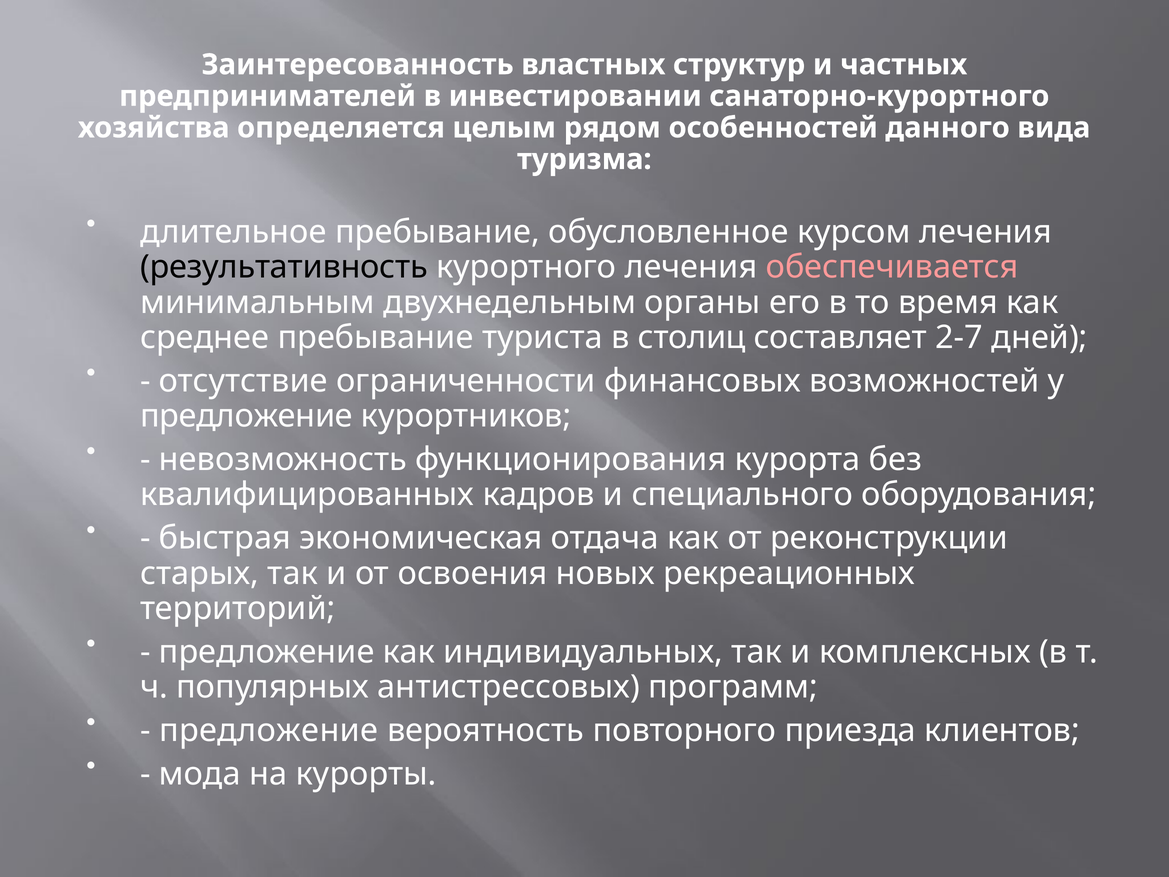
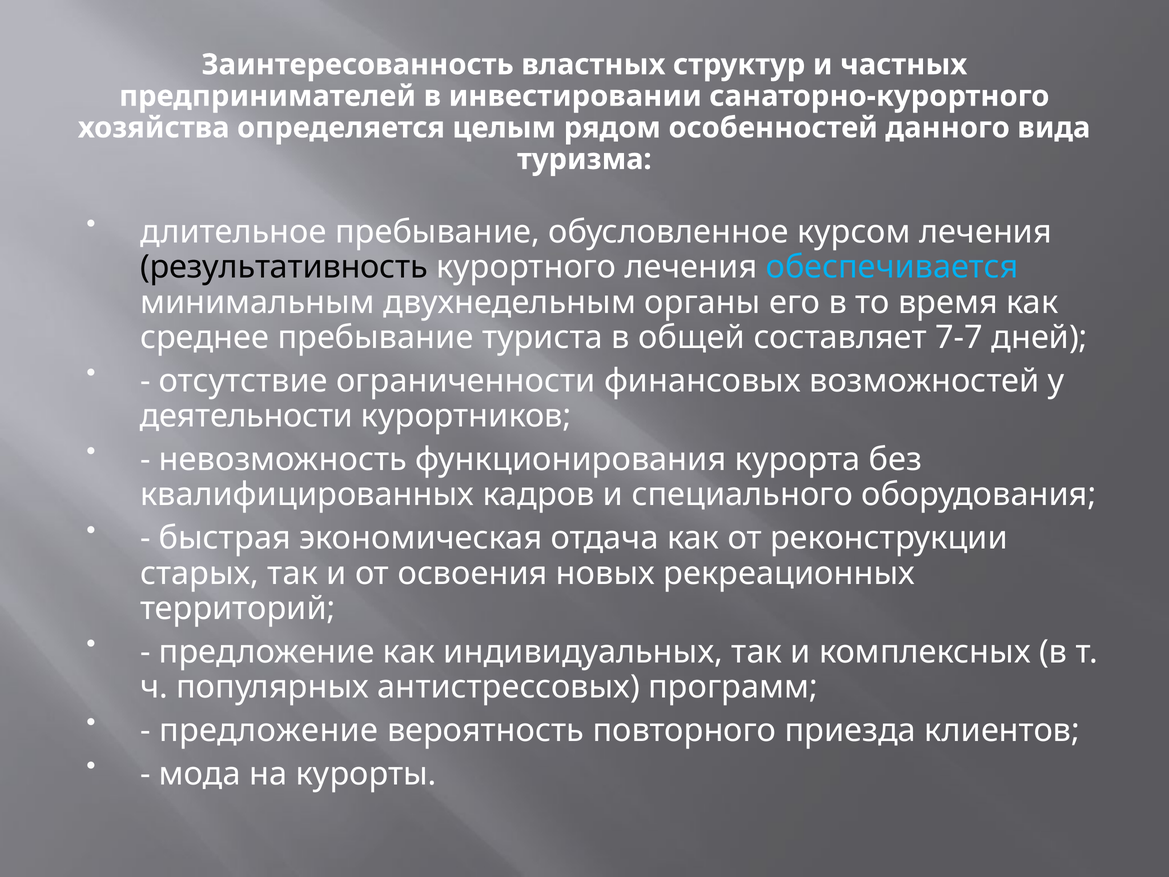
обеспечивается colour: pink -> light blue (892, 267)
столиц: столиц -> общей (692, 337)
2-7: 2-7 -> 7-7 (959, 337)
предложение: предложение -> деятельности (246, 416)
